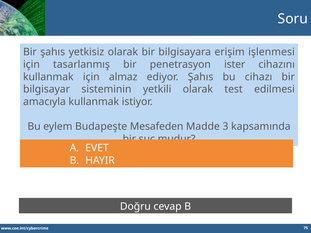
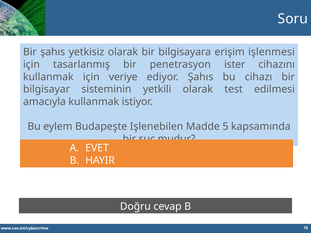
almaz: almaz -> veriye (123, 77)
Mesafeden: Mesafeden -> Işlenebilen (157, 127)
3: 3 -> 5 (225, 127)
